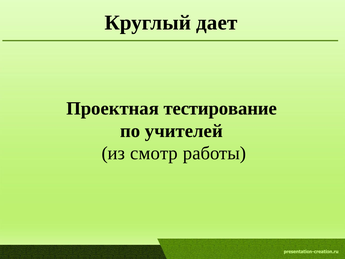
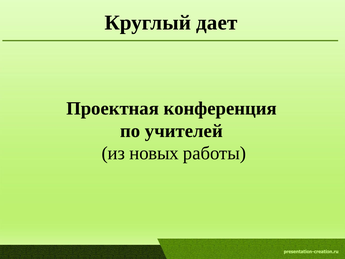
тестирование: тестирование -> конференция (220, 108)
смотр: смотр -> новых (154, 153)
